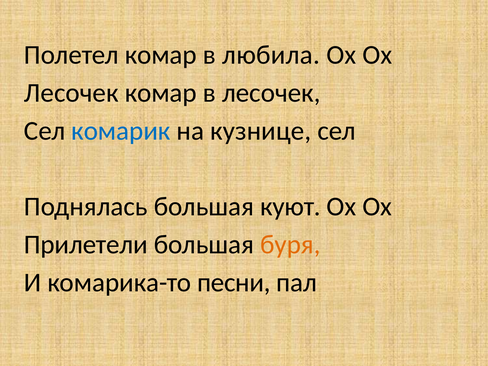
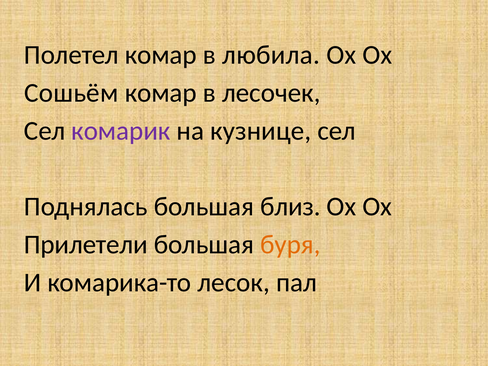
Лесочек: Лесочек -> Сошьём (71, 93)
комарик colour: blue -> purple (121, 131)
куют: куют -> близ (290, 207)
песни: песни -> лесок (234, 283)
